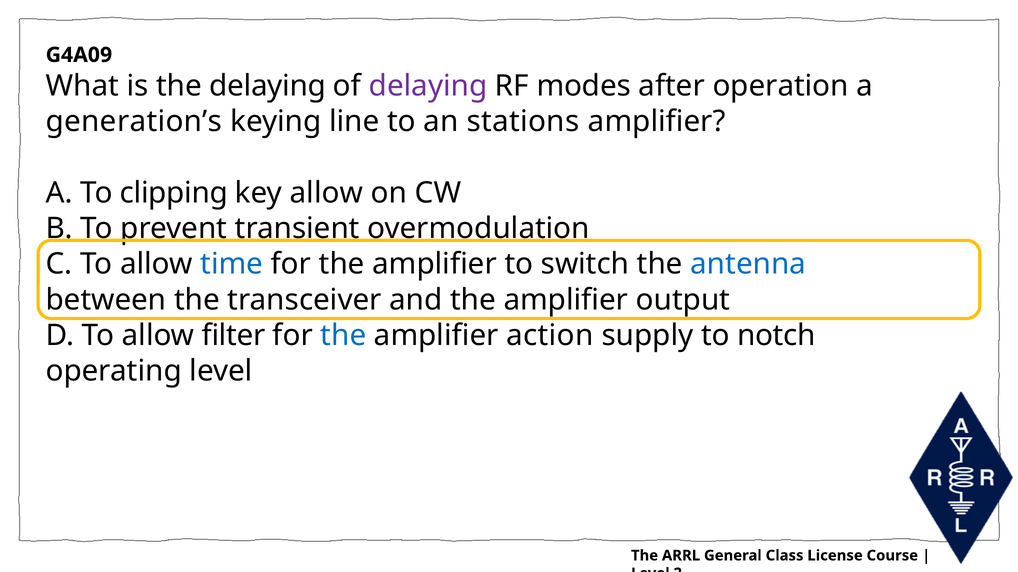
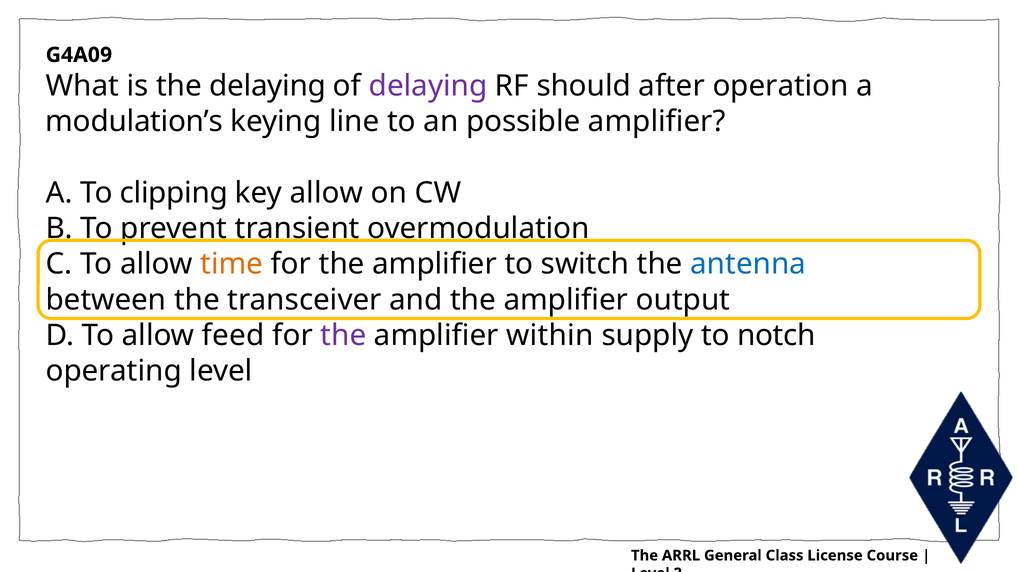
modes: modes -> should (584, 86)
generation’s: generation’s -> modulation’s (134, 122)
stations: stations -> possible (523, 122)
time colour: blue -> orange (232, 264)
filter: filter -> feed (233, 336)
the colour: blue -> purple (343, 336)
action: action -> within (550, 336)
